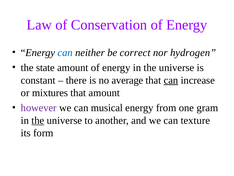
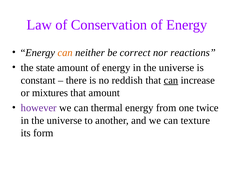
can colour: blue -> orange (65, 52)
hydrogen: hydrogen -> reactions (193, 52)
average: average -> reddish (127, 80)
musical: musical -> thermal (107, 108)
gram: gram -> twice (207, 108)
the underline: present -> none (38, 120)
